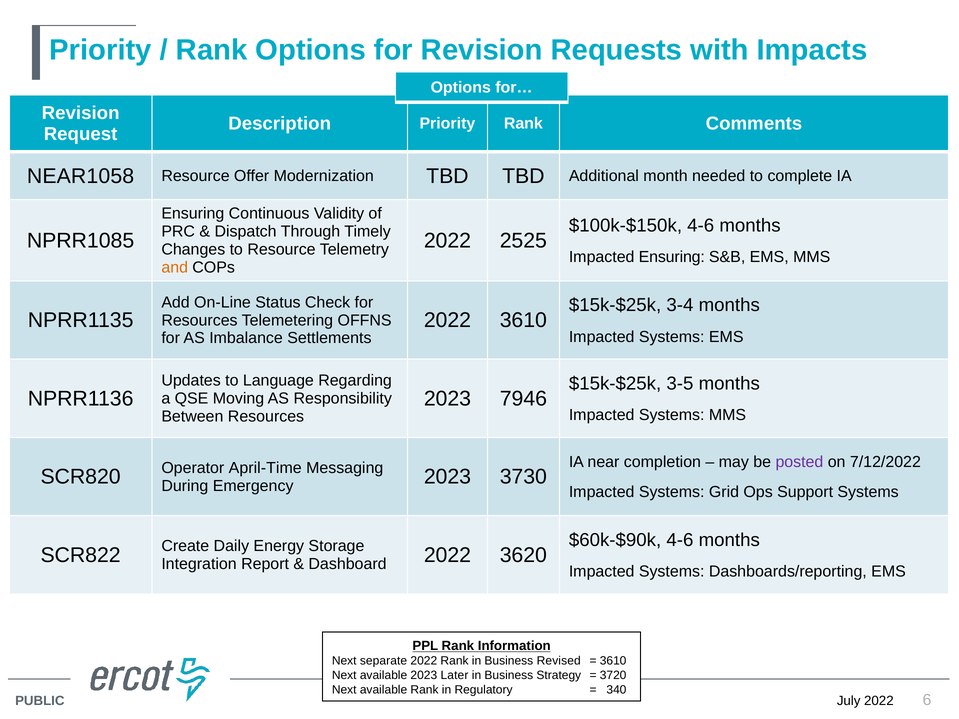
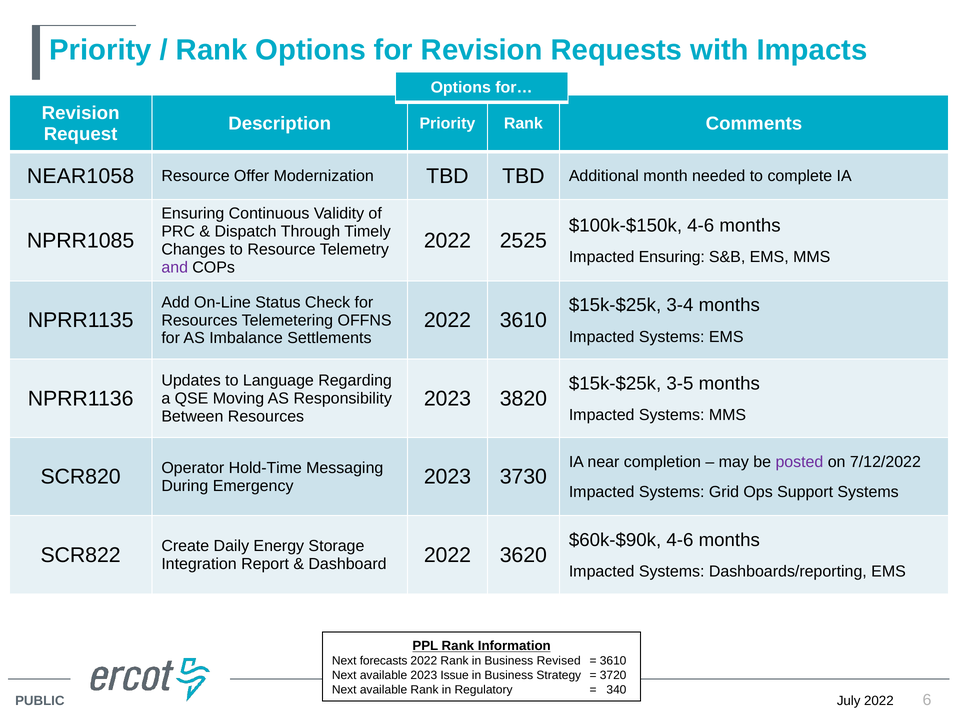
and colour: orange -> purple (175, 267)
7946: 7946 -> 3820 (523, 399)
April-Time: April-Time -> Hold-Time (265, 468)
separate: separate -> forecasts (384, 661)
Later: Later -> Issue (455, 676)
